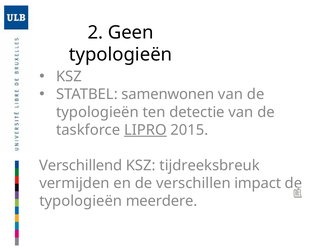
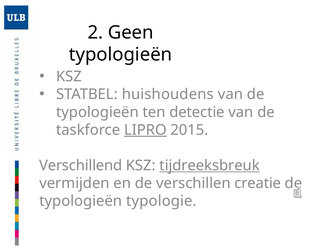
samenwonen: samenwonen -> huishoudens (168, 95)
tijdreeksbreuk underline: none -> present (210, 166)
impact: impact -> creatie (258, 184)
meerdere: meerdere -> typologie (161, 201)
